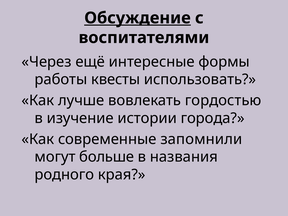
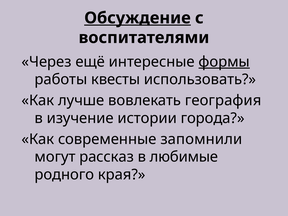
формы underline: none -> present (224, 62)
гордостью: гордостью -> география (223, 100)
больше: больше -> рассказ (107, 157)
названия: названия -> любимые (184, 157)
